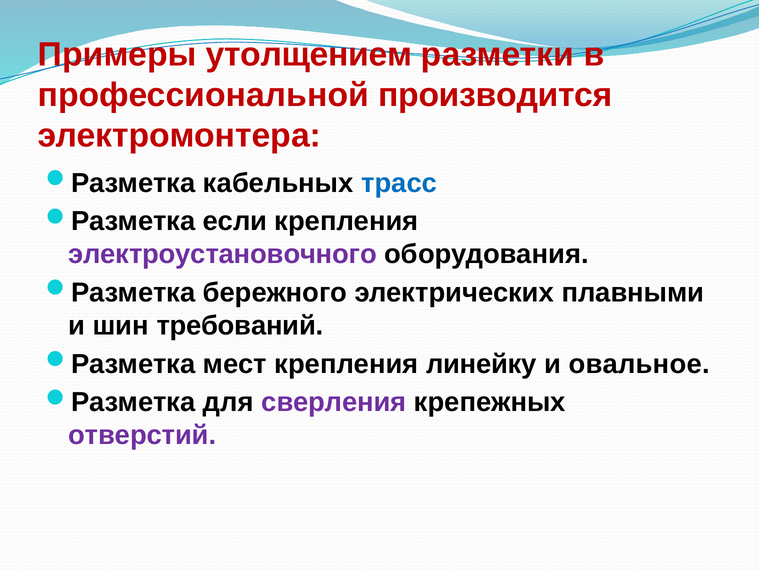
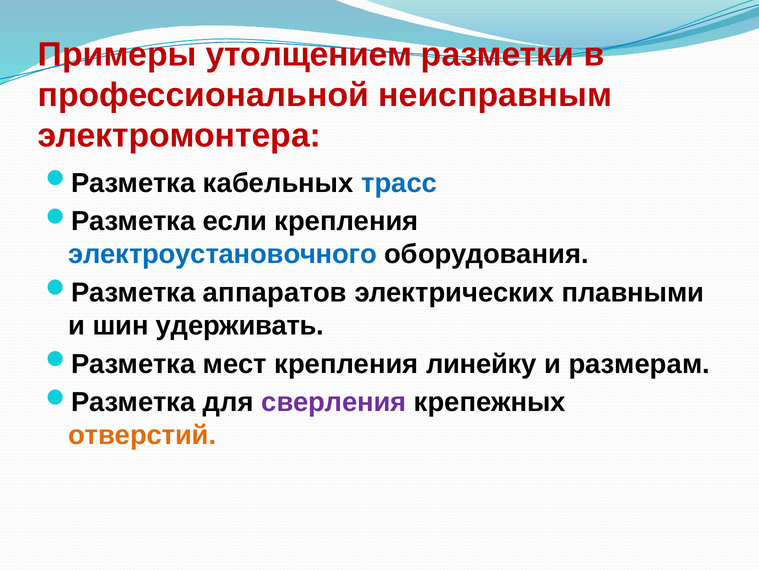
производится: производится -> неисправным (495, 95)
электроустановочного colour: purple -> blue (222, 254)
бережного: бережного -> аппаратов (275, 292)
требований: требований -> удерживать (240, 325)
овальное: овальное -> размерам (639, 363)
отверстий colour: purple -> orange (142, 435)
